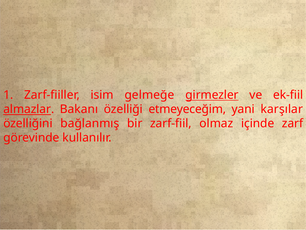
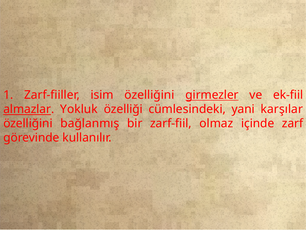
isim gelmeğe: gelmeğe -> özelliğini (149, 95)
Bakanı: Bakanı -> Yokluk (79, 109)
etmeyeceğim: etmeyeceğim -> cümlesindeki (187, 109)
